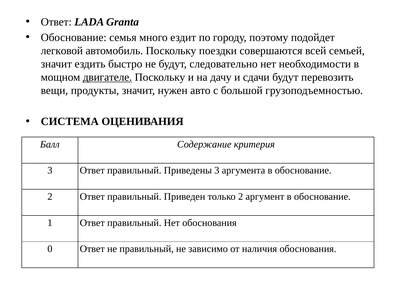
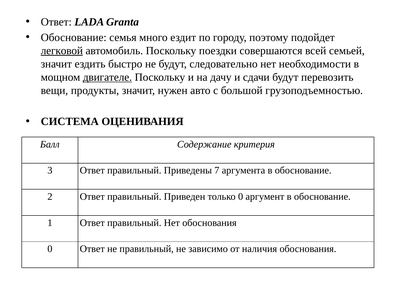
легковой underline: none -> present (62, 51)
Приведены 3: 3 -> 7 (217, 171)
только 2: 2 -> 0 (241, 197)
